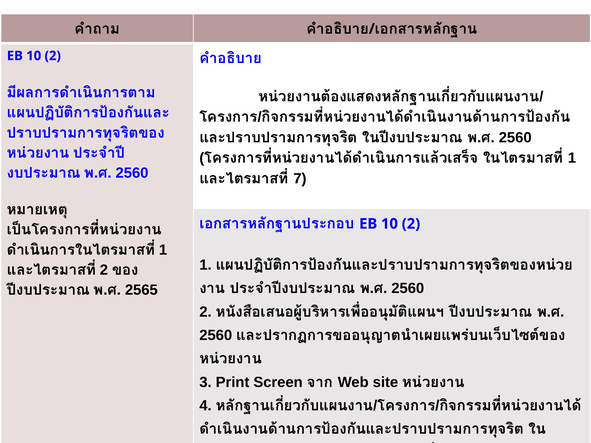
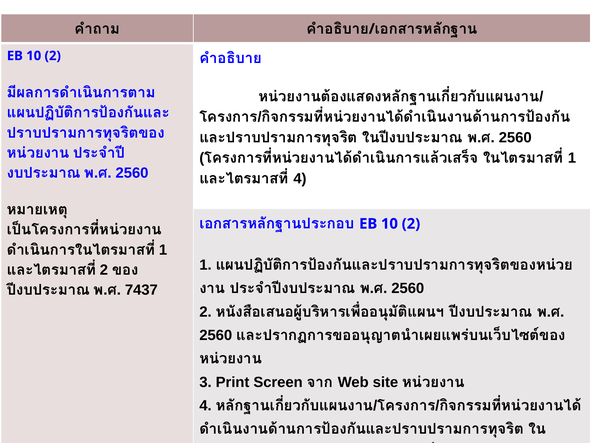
7: 7 -> 4 (300, 179)
2565: 2565 -> 7437 (141, 290)
